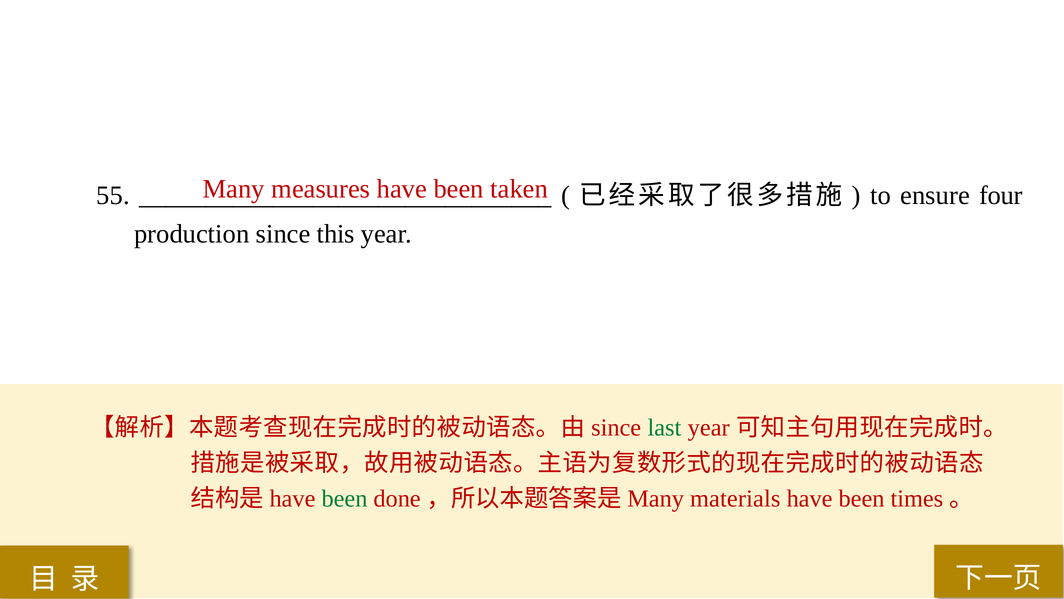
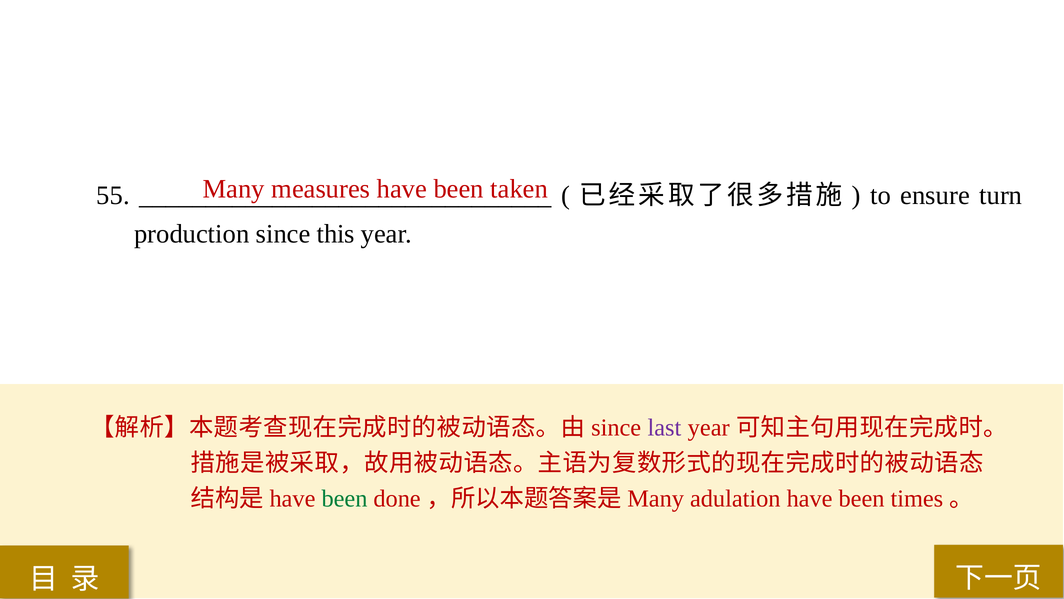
four: four -> turn (1001, 195)
last colour: green -> purple (664, 427)
materials: materials -> adulation (735, 498)
